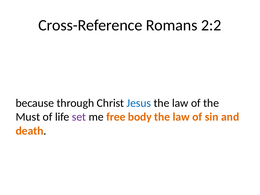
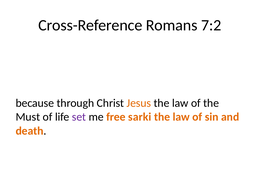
2:2: 2:2 -> 7:2 (211, 25)
Jesus colour: blue -> orange (139, 103)
body: body -> sarki (140, 117)
